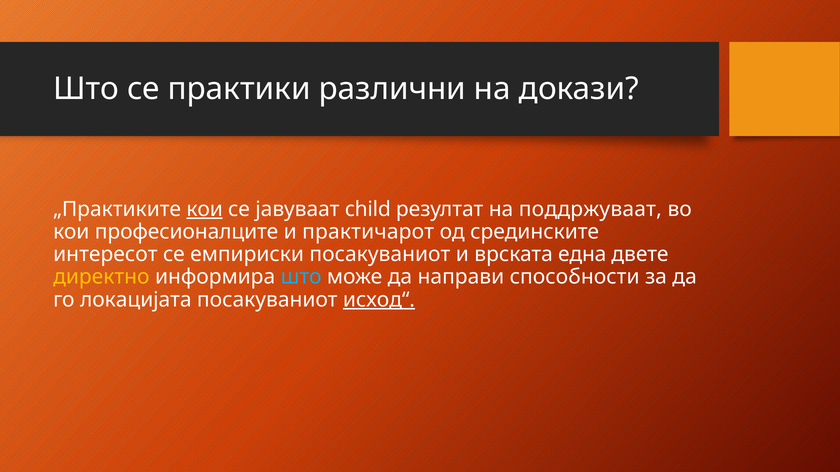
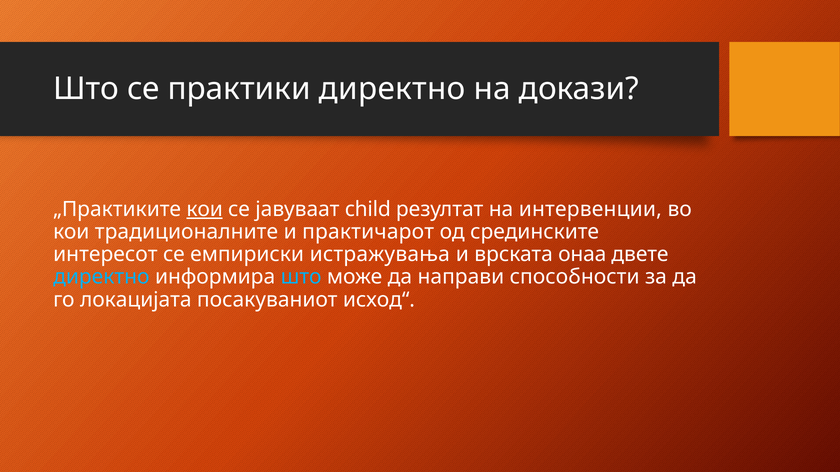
практики различни: различни -> директно (392, 89)
поддржуваат: поддржуваат -> интервенции (590, 209)
професионалците: професионалците -> традиционалните (186, 232)
емпириски посакуваниот: посакуваниот -> истражувања (380, 255)
една: една -> онаа (582, 255)
директно colour: yellow -> light blue (101, 277)
исход“ underline: present -> none (379, 300)
